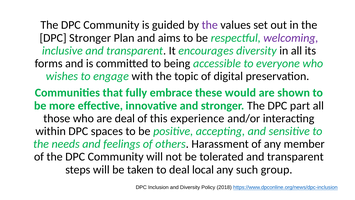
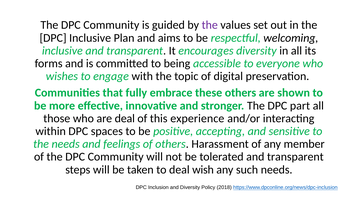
DPC Stronger: Stronger -> Inclusive (90, 38)
welcoming colour: purple -> black (291, 38)
these would: would -> others (241, 93)
local: local -> wish (203, 169)
such group: group -> needs (277, 169)
